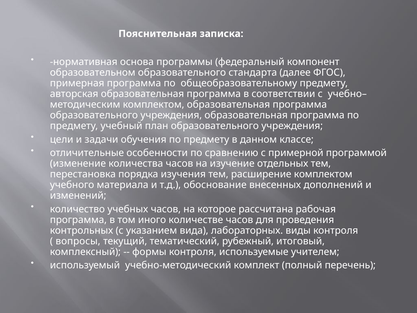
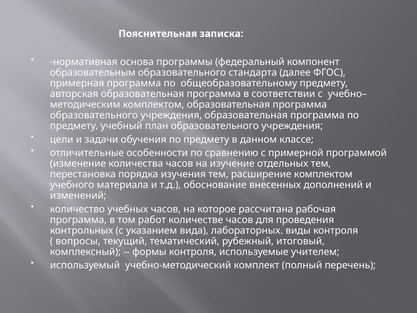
образовательном: образовательном -> образовательным (93, 73)
иного: иного -> работ (152, 220)
